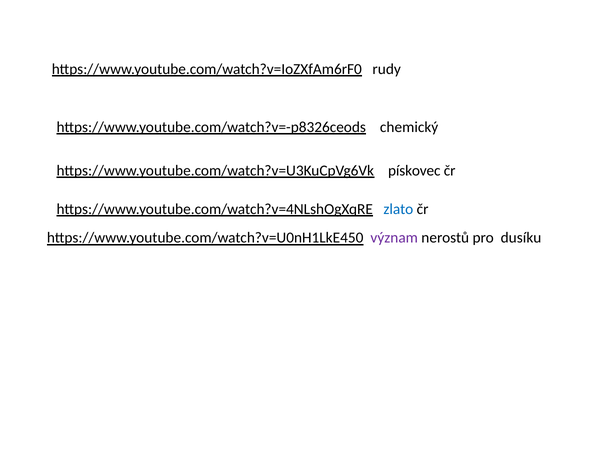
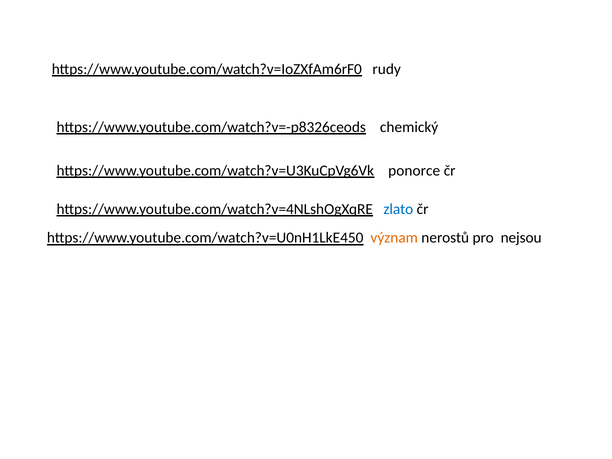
pískovec: pískovec -> ponorce (414, 170)
význam colour: purple -> orange (394, 238)
dusíku: dusíku -> nejsou (521, 238)
